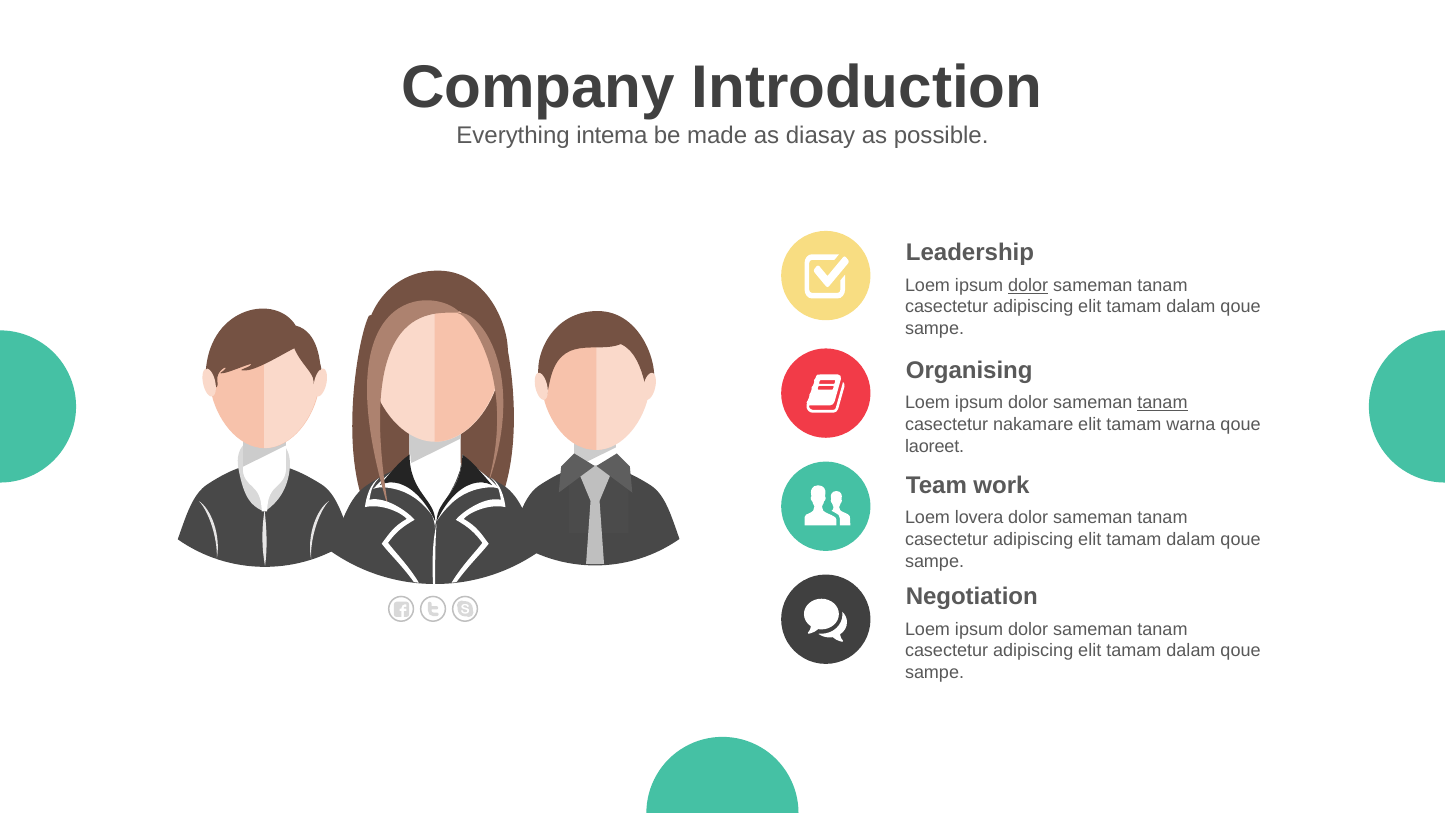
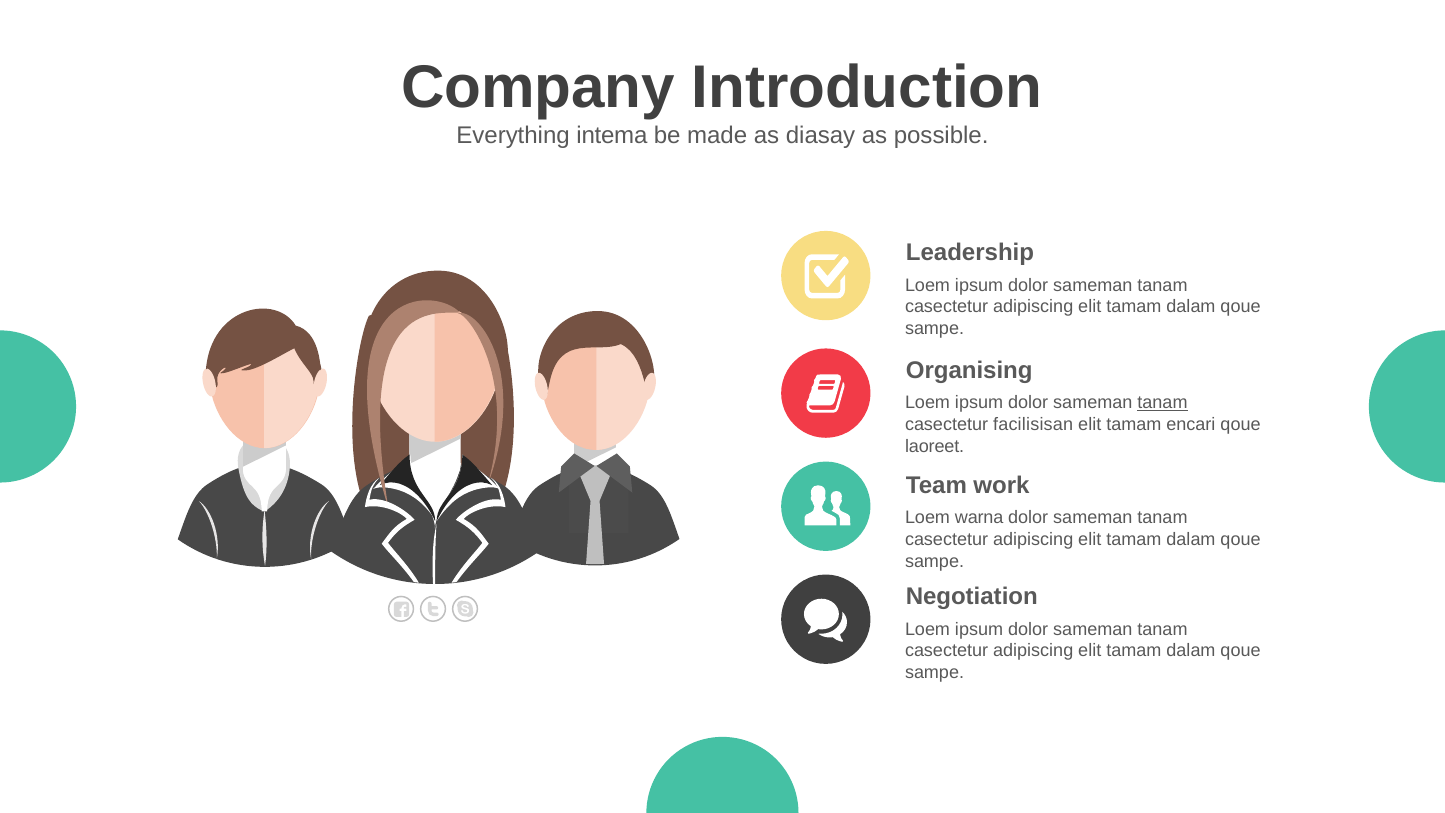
dolor underline: present -> none (1028, 285)
nakamare: nakamare -> facilisisan (1033, 425)
warna: warna -> encari (1191, 425)
lovera: lovera -> warna (979, 518)
